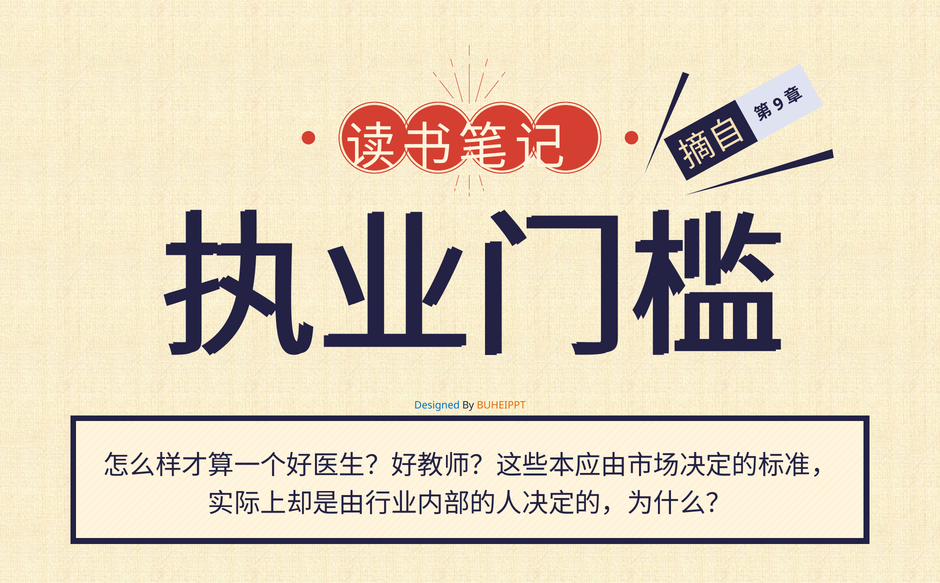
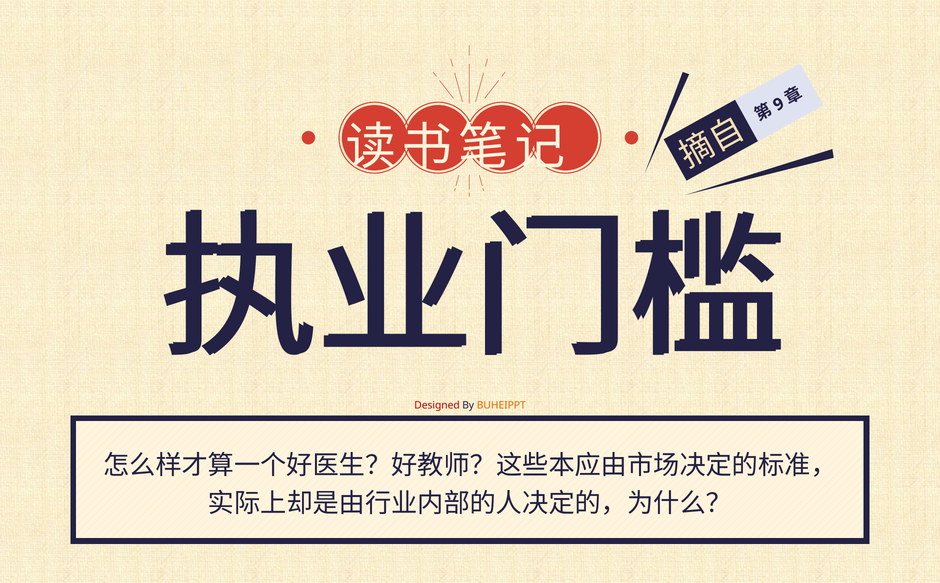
Designed colour: blue -> red (437, 405)
